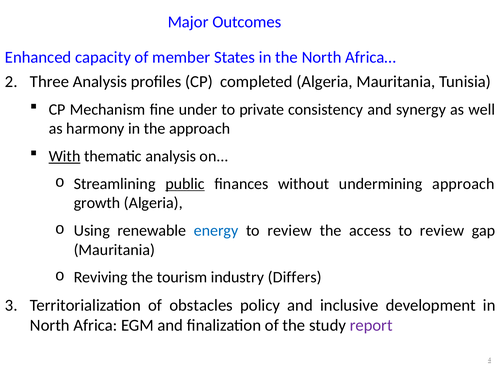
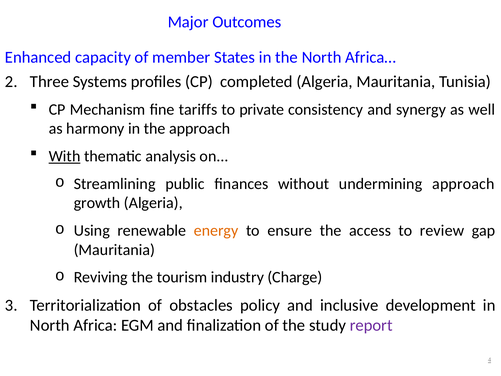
Three Analysis: Analysis -> Systems (100, 81)
under: under -> tariffs (198, 109)
public underline: present -> none (185, 184)
energy colour: blue -> orange (216, 230)
review: review -> ensure (290, 230)
Differs: Differs -> Charge (295, 277)
